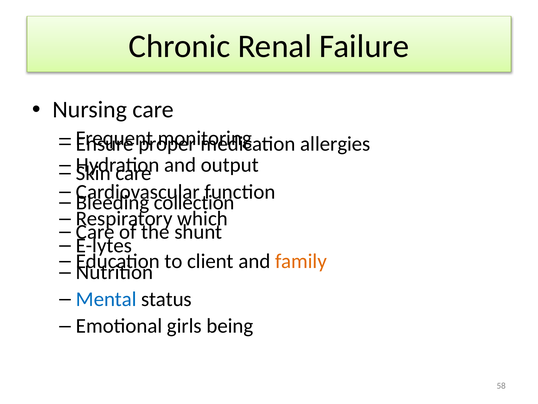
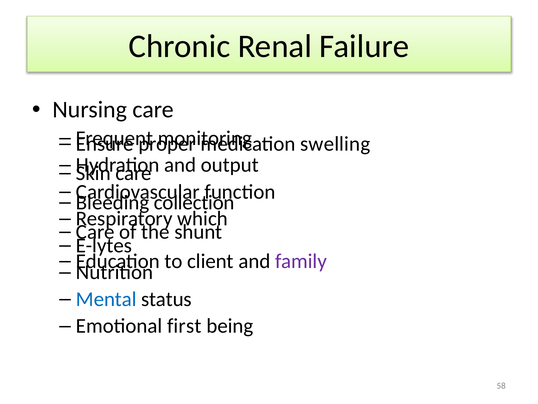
allergies: allergies -> swelling (335, 144)
family colour: orange -> purple (301, 261)
girls: girls -> first (184, 326)
